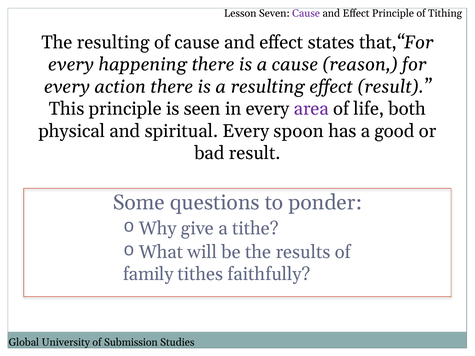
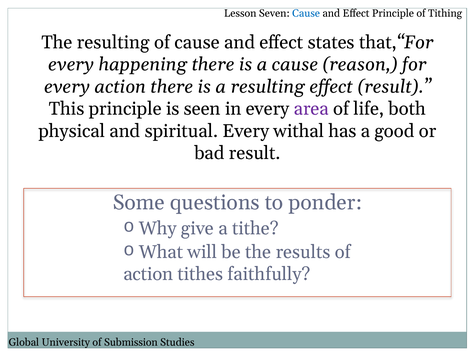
Cause colour: purple -> blue (306, 13)
spoon: spoon -> withal (299, 131)
family: family -> action (148, 274)
